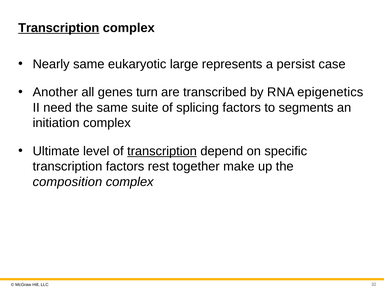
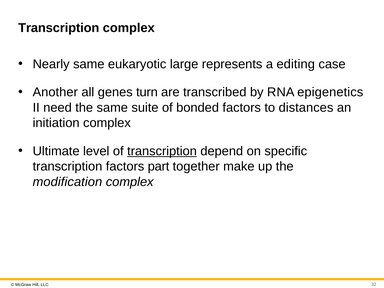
Transcription underline: present -> none (59, 28)
persist: persist -> editing (296, 64)
splicing: splicing -> bonded (198, 108)
segments: segments -> distances (306, 108)
rest: rest -> part (159, 166)
composition: composition -> modification (67, 182)
